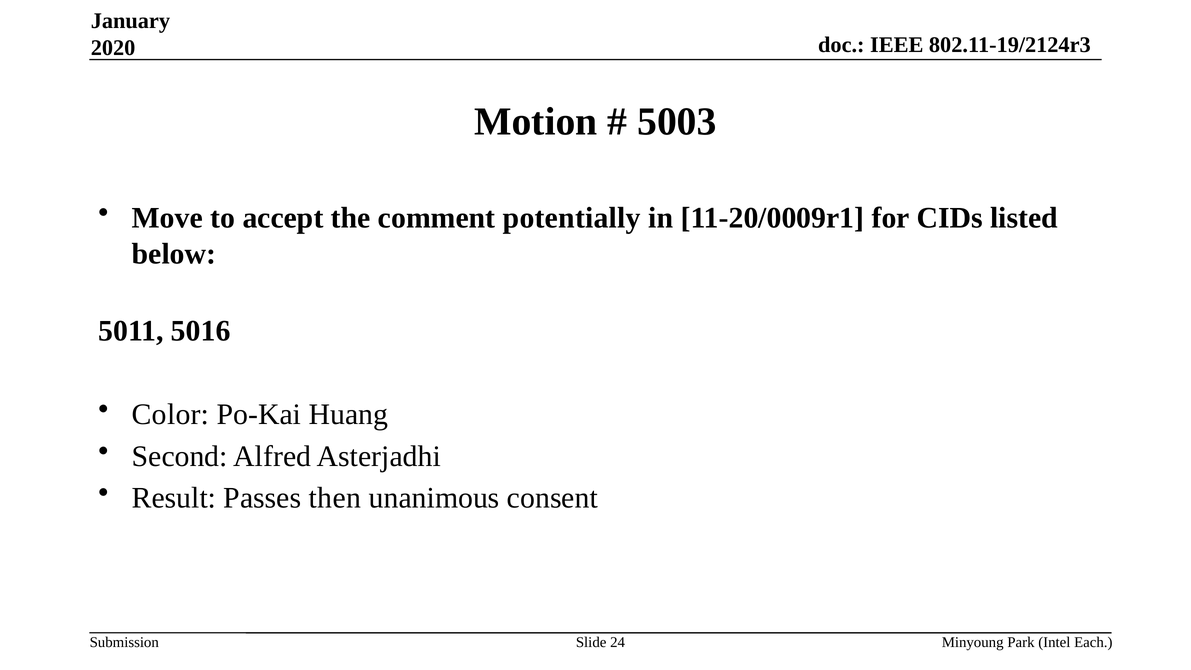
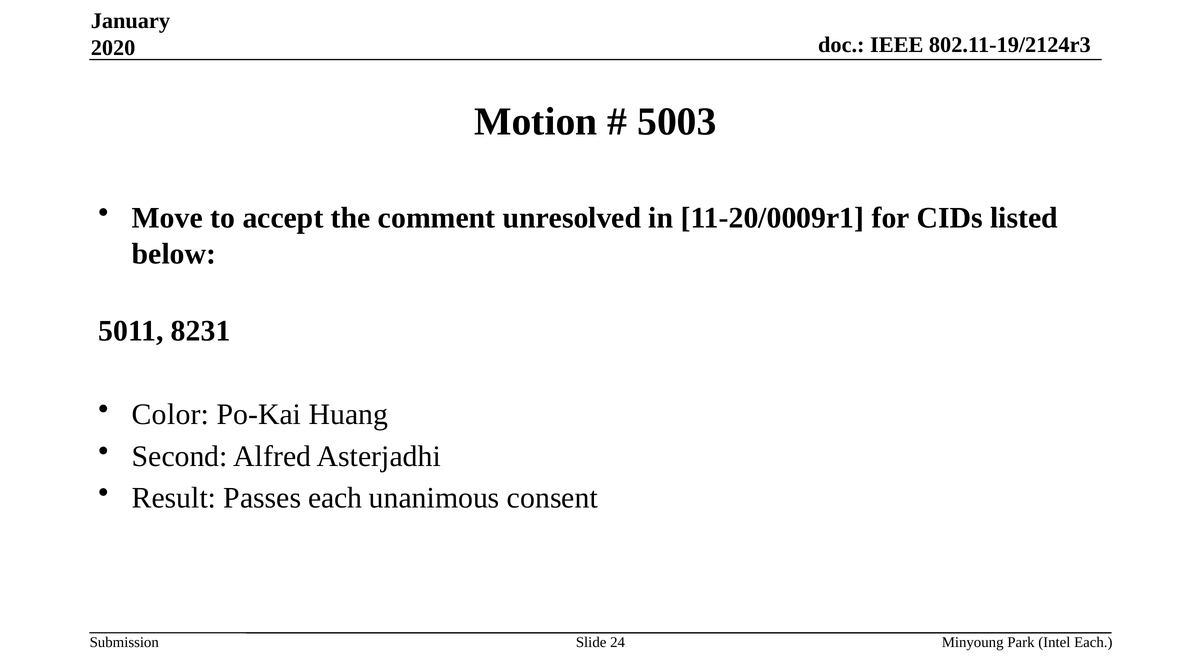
potentially: potentially -> unresolved (572, 218)
5016: 5016 -> 8231 (201, 331)
Passes then: then -> each (335, 498)
